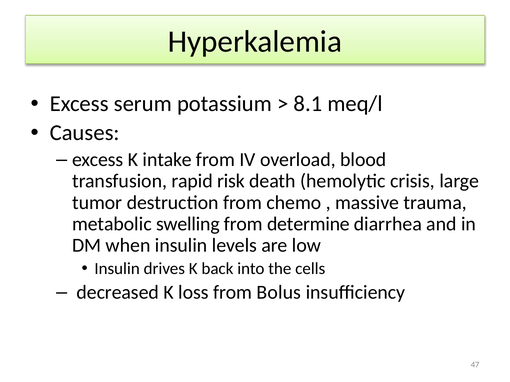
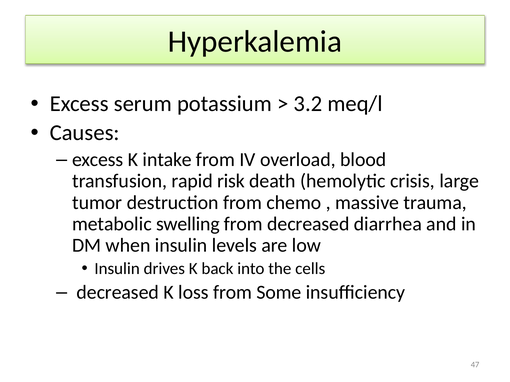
8.1: 8.1 -> 3.2 (308, 104)
from determine: determine -> decreased (308, 224)
Bolus: Bolus -> Some (279, 293)
